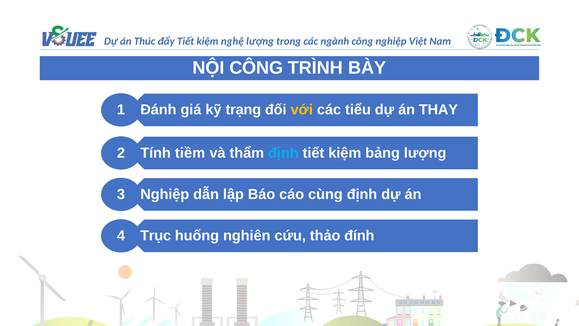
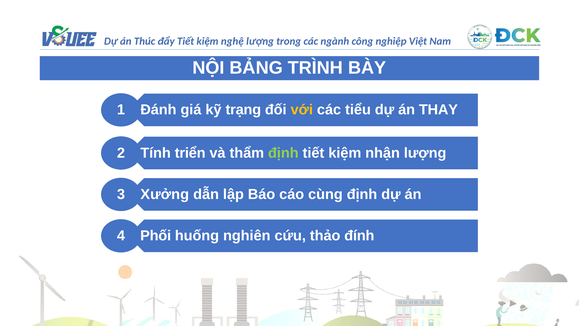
NỘI CÔNG: CÔNG -> BẢNG (256, 68)
tiềm: tiềm -> triển (190, 153)
định colour: light blue -> light green (283, 153)
bảng: bảng -> nhận (383, 153)
Nghiệp: Nghiệp -> Xưởng (165, 194)
Trục: Trục -> Phối (156, 236)
